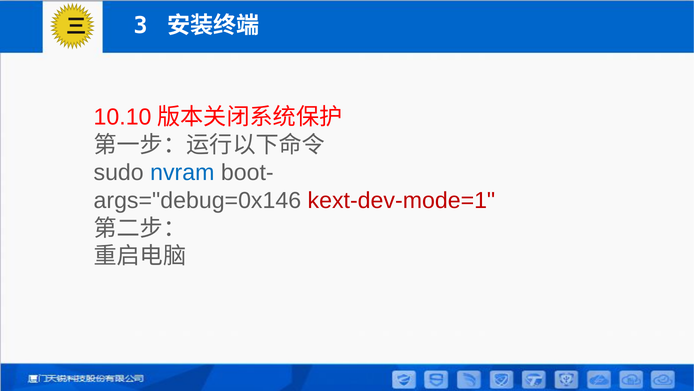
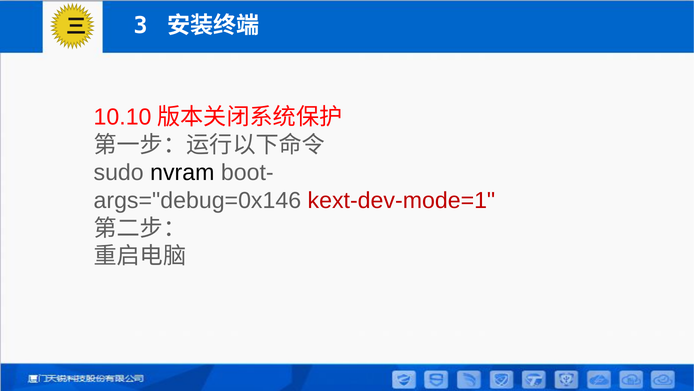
nvram colour: blue -> black (182, 173)
